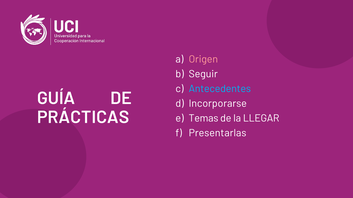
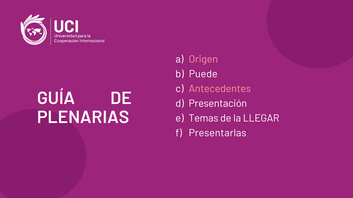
Seguir: Seguir -> Puede (203, 74)
Antecedentes colour: light blue -> pink (220, 89)
Incorporarse: Incorporarse -> Presentación (218, 104)
PRÁCTICAS: PRÁCTICAS -> PLENARIAS (83, 118)
